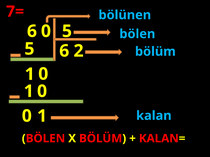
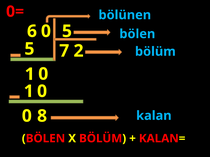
7=: 7= -> 0= (15, 12)
6: 6 -> 7 (64, 51)
1: 1 -> 8 (42, 116)
